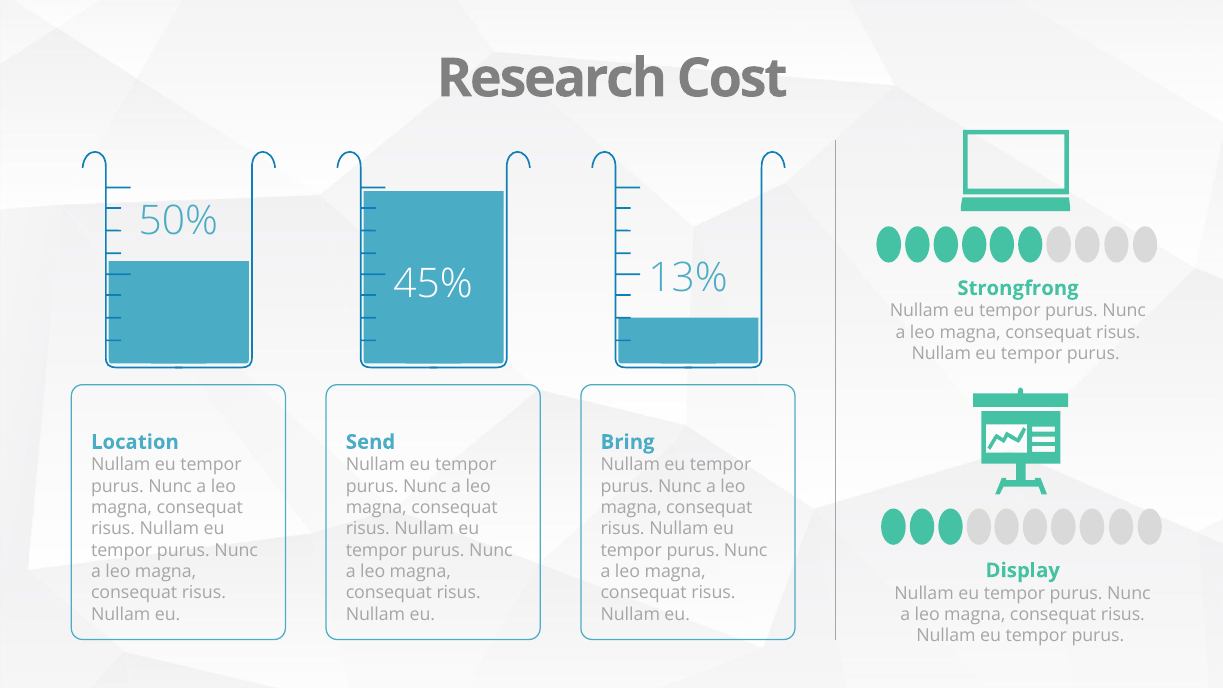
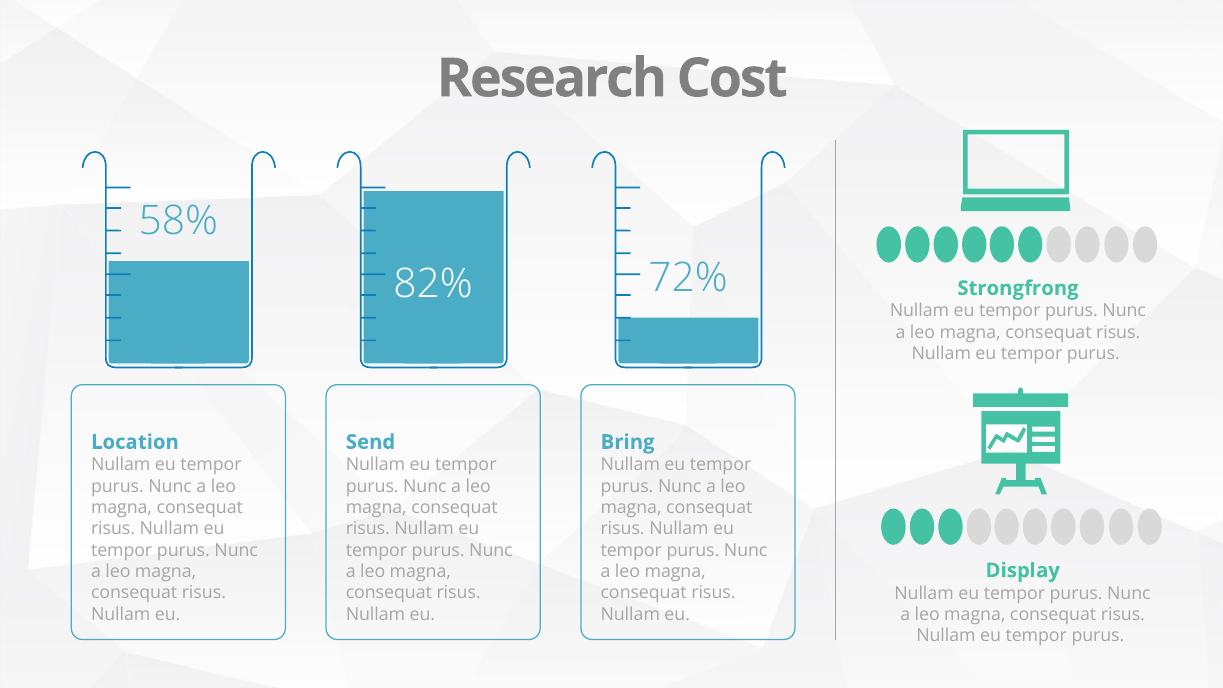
50%: 50% -> 58% (178, 221)
13%: 13% -> 72% (688, 279)
45%: 45% -> 82% (433, 284)
